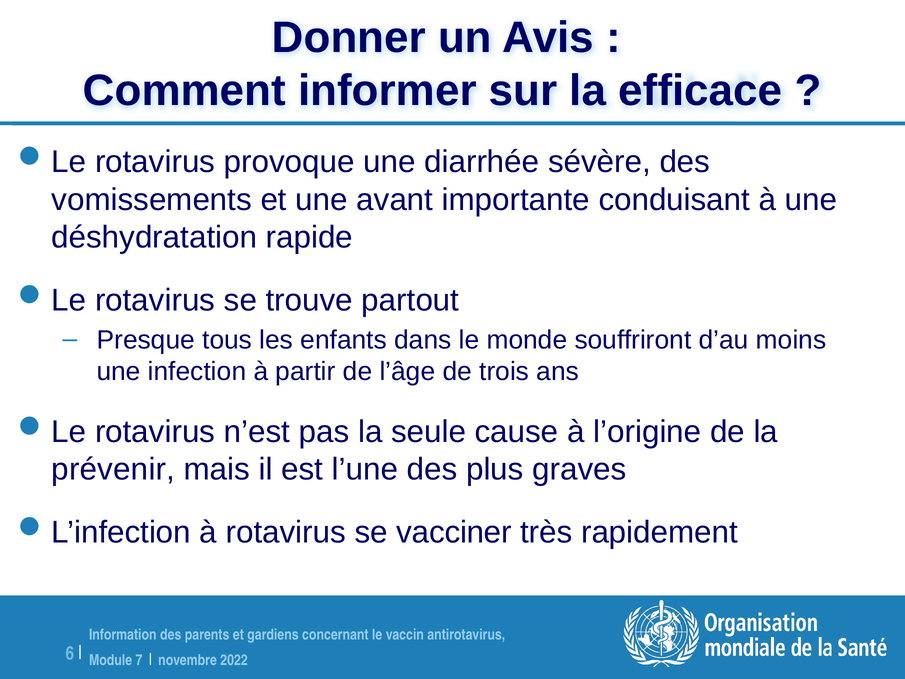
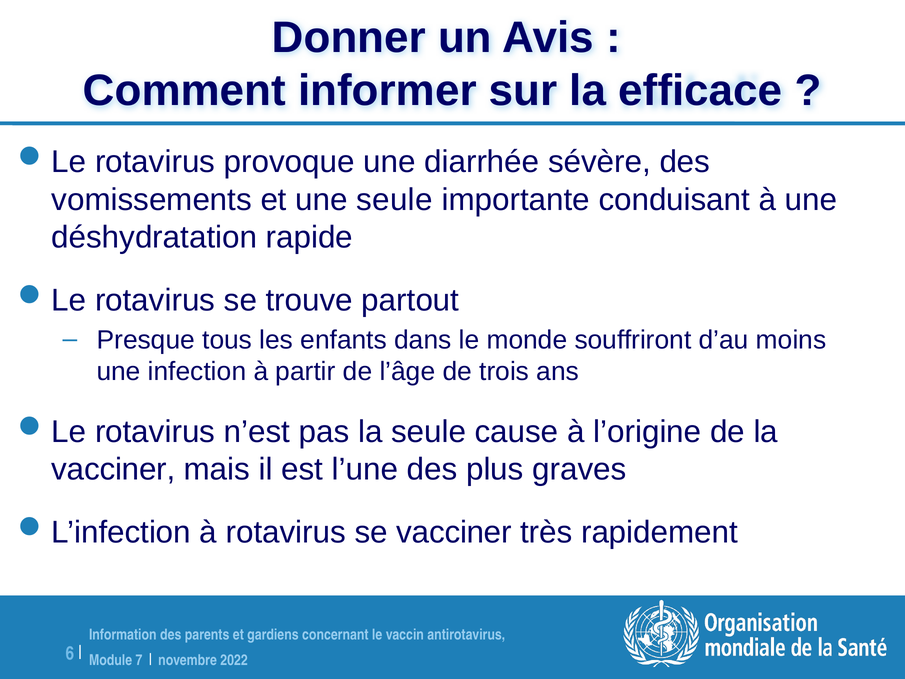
une avant: avant -> seule (395, 200)
prévenir: prévenir -> vacciner (113, 469)
